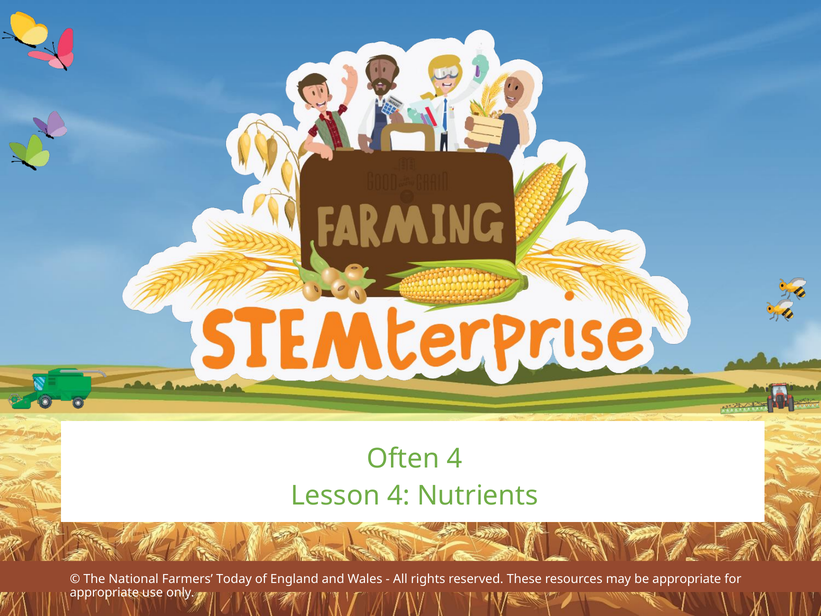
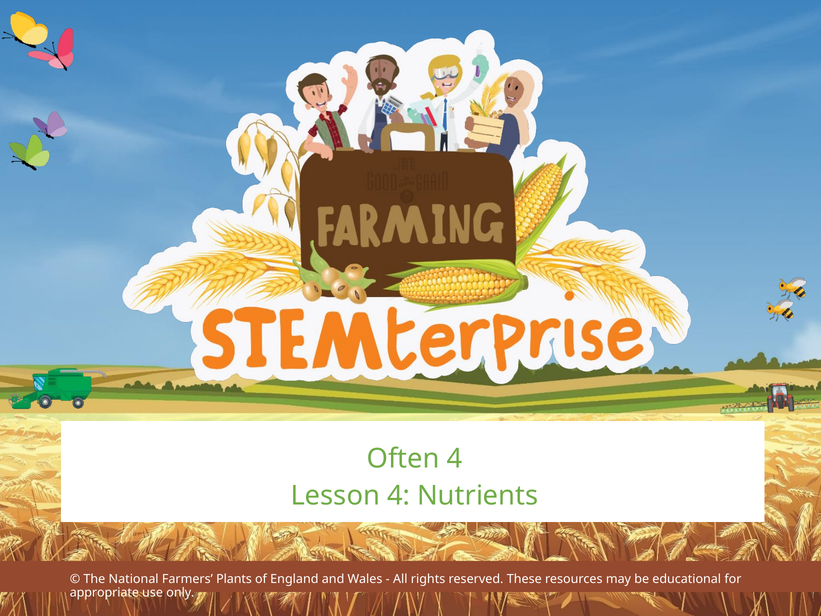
Today: Today -> Plants (234, 579)
be appropriate: appropriate -> educational (687, 579)
